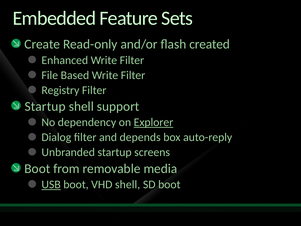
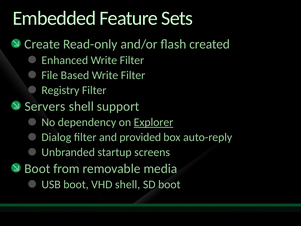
Startup: Startup -> Servers (45, 106)
depends: depends -> provided (140, 137)
USB underline: present -> none (51, 184)
